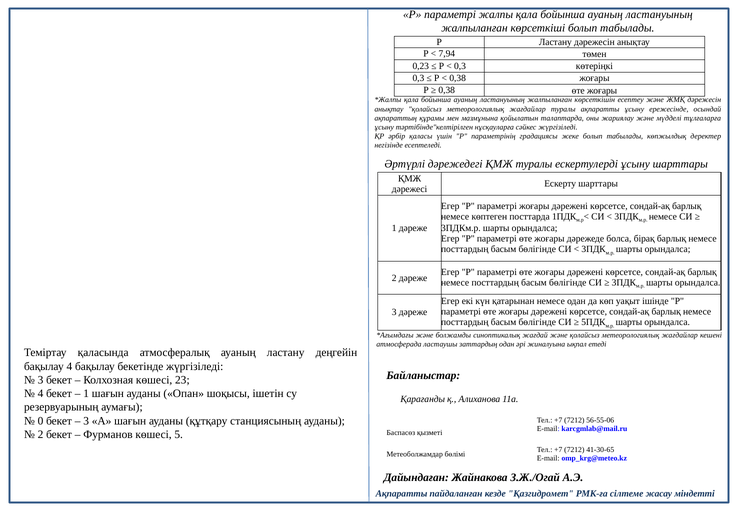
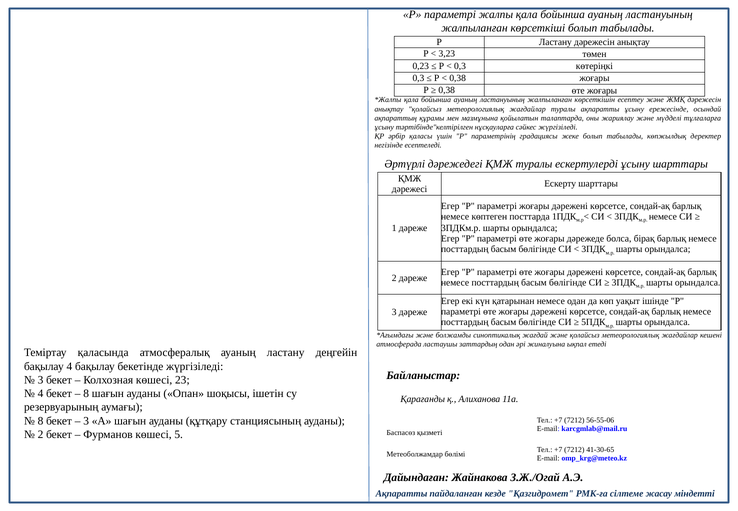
7,94: 7,94 -> 3,23 (447, 54)
1: 1 -> 8 (86, 394)
0: 0 -> 8 (40, 421)
